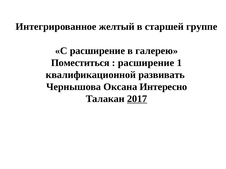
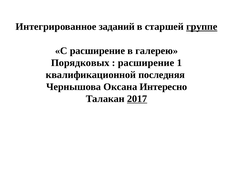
желтый: желтый -> заданий (117, 27)
группе underline: none -> present (202, 27)
Поместиться: Поместиться -> Порядковых (80, 63)
развивать: развивать -> последняя (162, 75)
